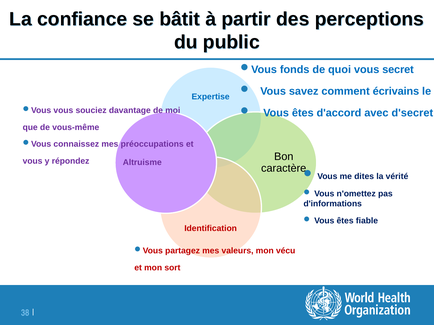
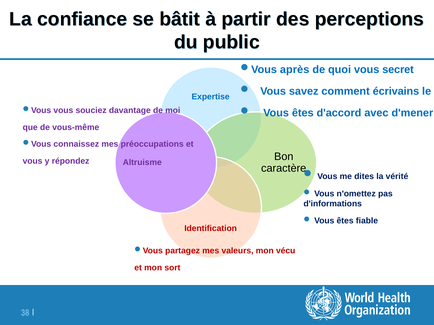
fonds: fonds -> après (295, 70)
d'secret: d'secret -> d'mener (412, 113)
